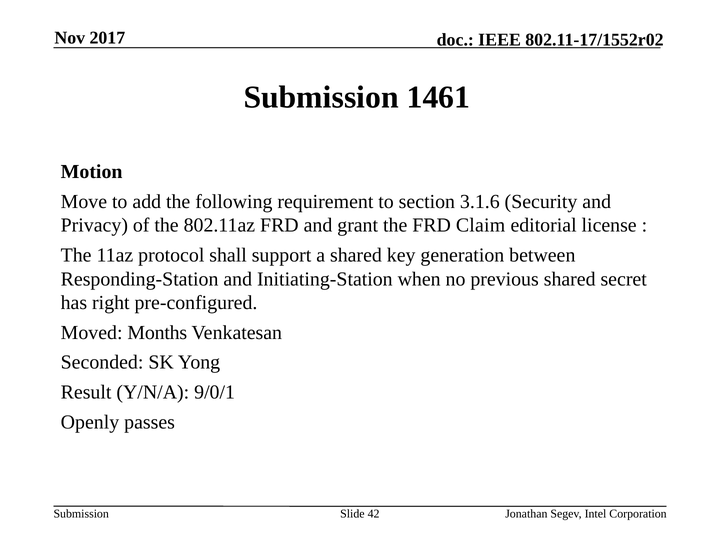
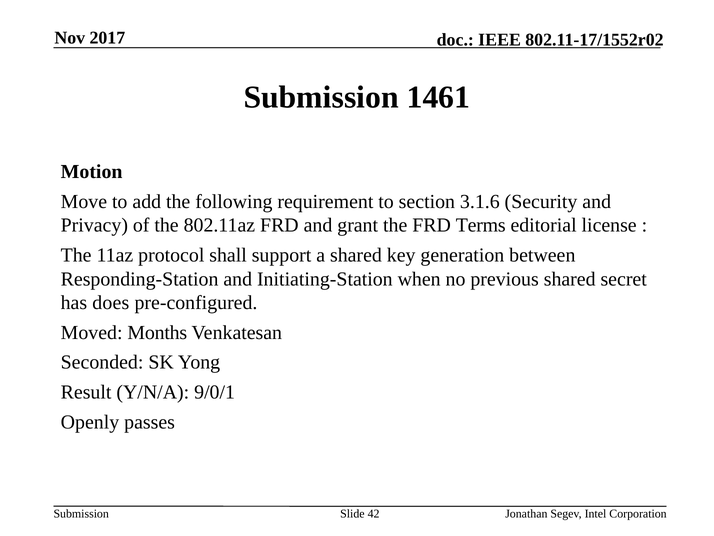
Claim: Claim -> Terms (481, 225)
right: right -> does (111, 303)
